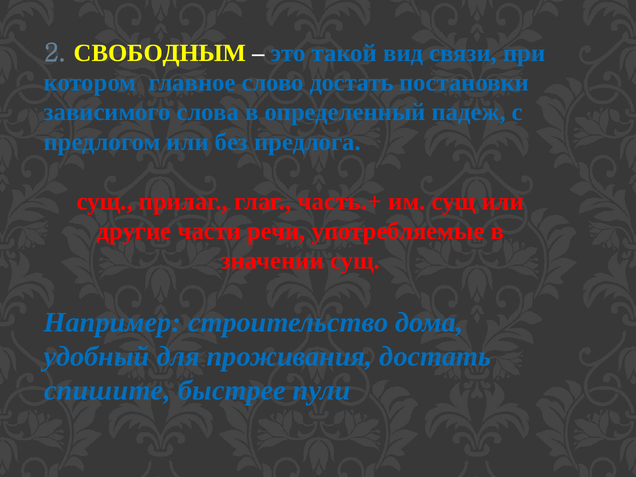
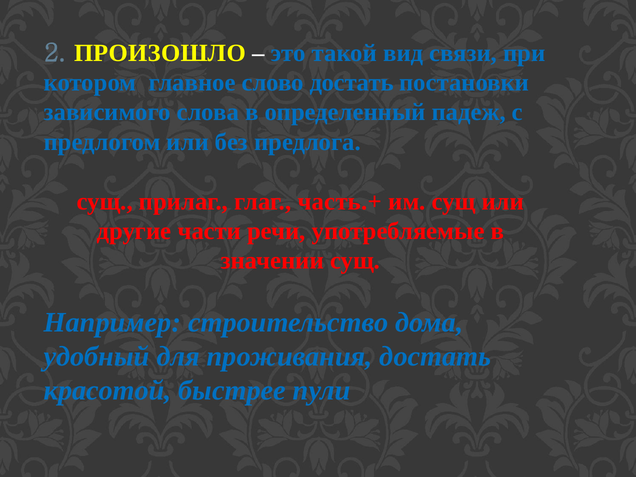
СВОБОДНЫМ: СВОБОДНЫМ -> ПРОИЗОШЛО (160, 53)
спишите: спишите -> красотой (108, 390)
